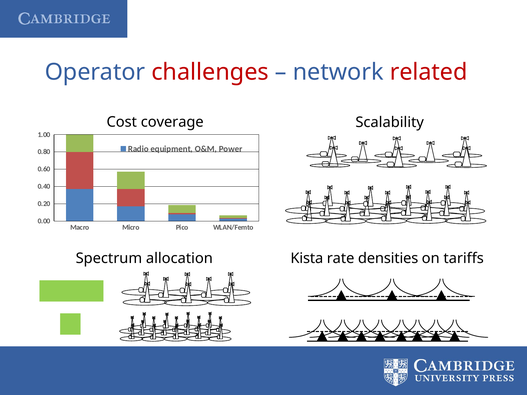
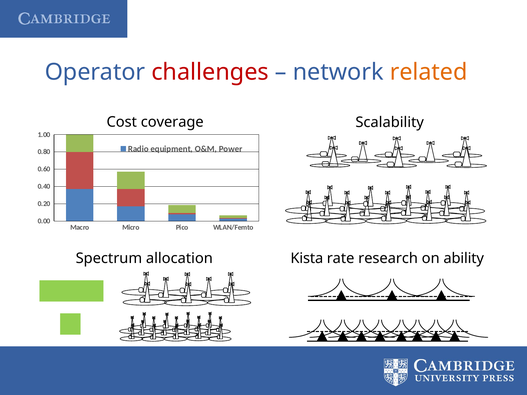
related colour: red -> orange (429, 72)
densities: densities -> research (388, 259)
tariffs: tariffs -> ability (464, 259)
